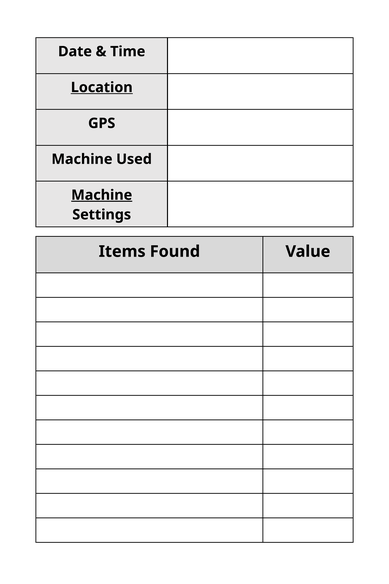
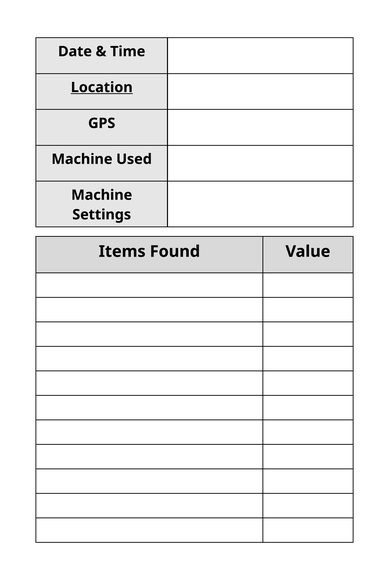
Machine underline: present -> none (102, 195)
